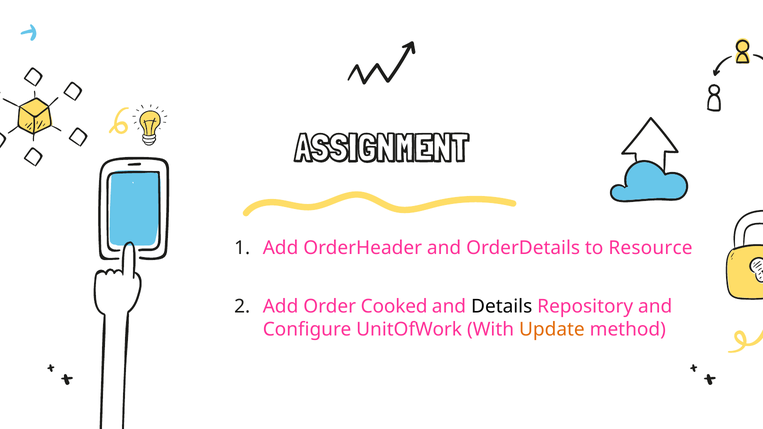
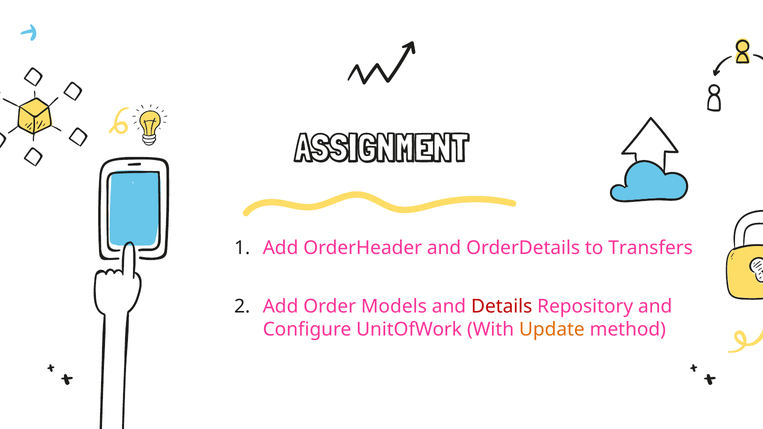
Resource: Resource -> Transfers (651, 248)
Cooked: Cooked -> Models (394, 307)
Details colour: black -> red (502, 307)
